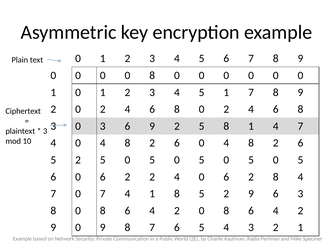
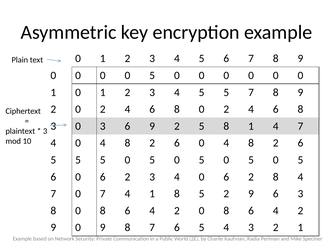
0 0 8: 8 -> 5 (152, 75)
4 5 1: 1 -> 5 (226, 92)
2: 2 -> 5 (78, 160)
6 2 2: 2 -> 3 (152, 177)
